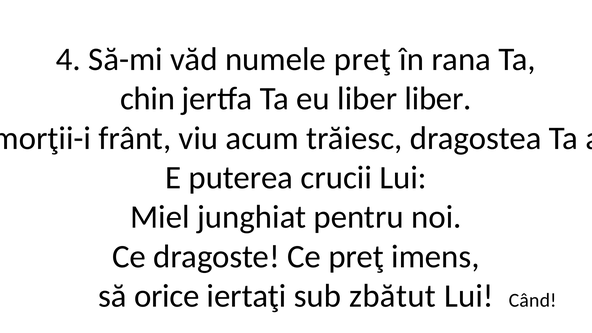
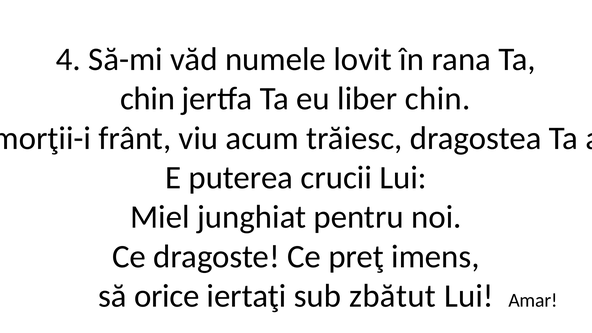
numele preţ: preţ -> lovit (363, 59)
liber liber: liber -> chin (438, 99)
Când: Când -> Amar (533, 300)
